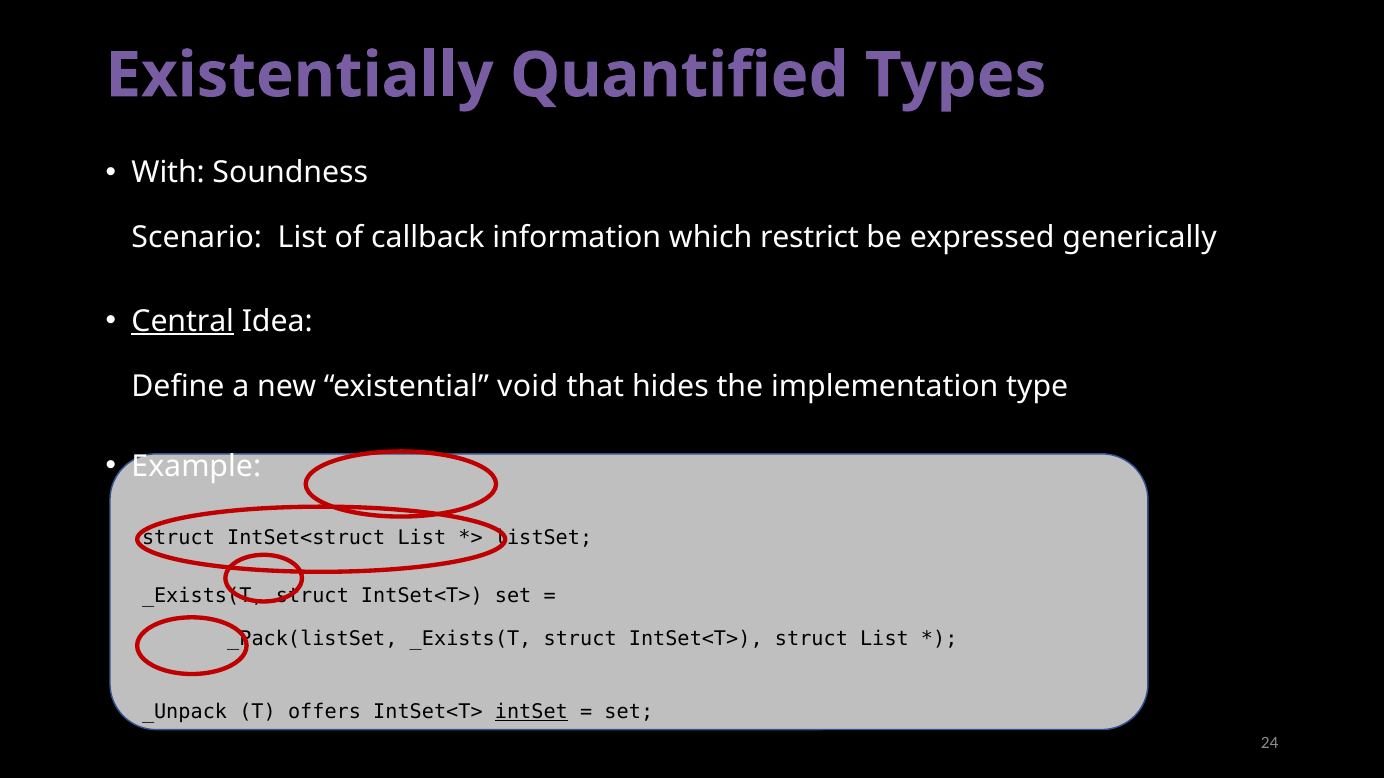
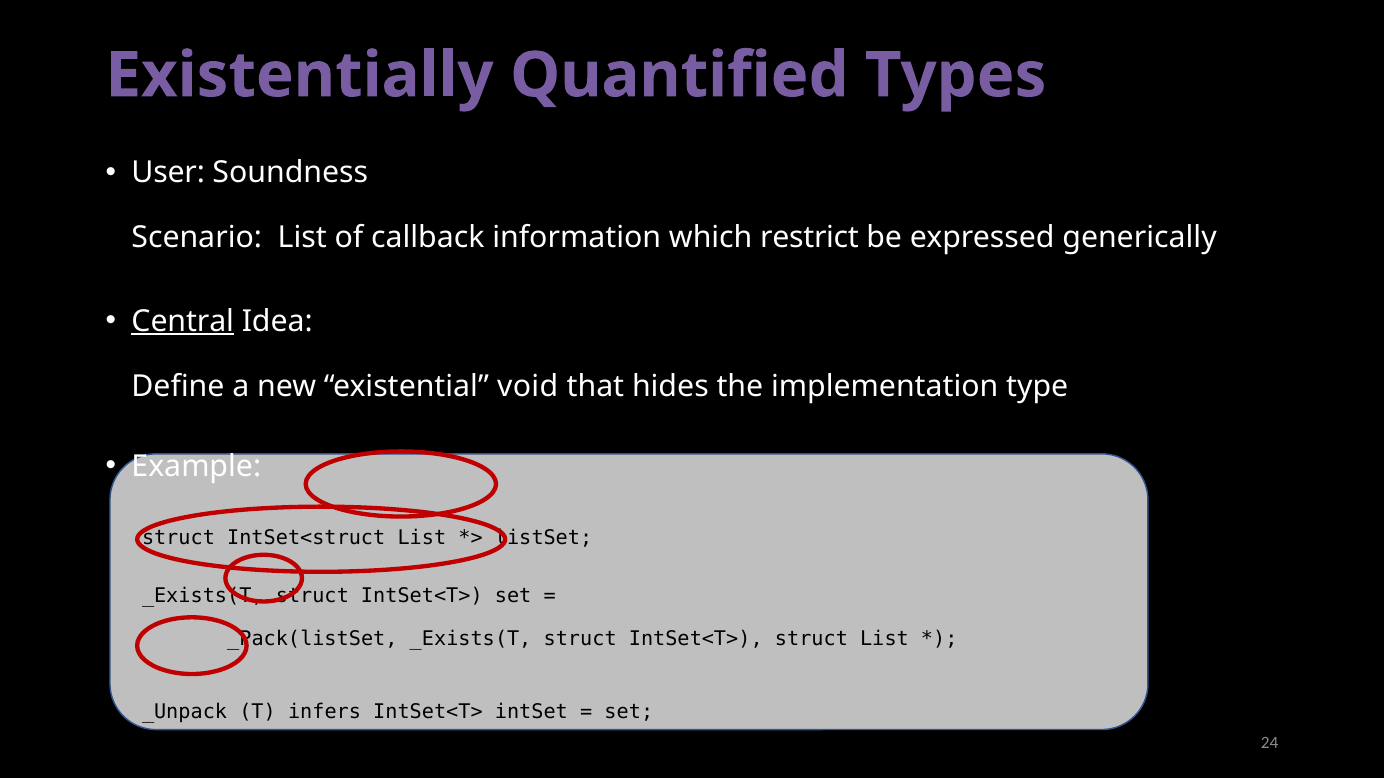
With: With -> User (168, 173)
offers: offers -> infers (325, 712)
intSet underline: present -> none (531, 712)
